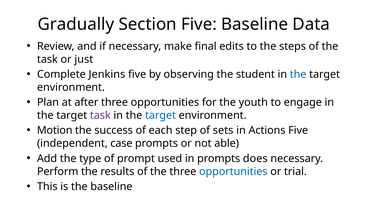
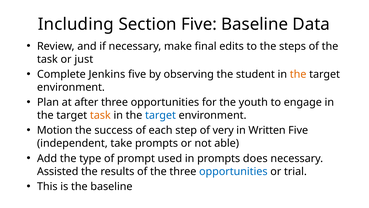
Gradually: Gradually -> Including (76, 24)
the colour: blue -> orange (298, 74)
task colour: purple -> orange (100, 115)
sets: sets -> very (223, 130)
Actions: Actions -> Written (267, 130)
case: case -> take (121, 143)
Perform: Perform -> Assisted (58, 171)
